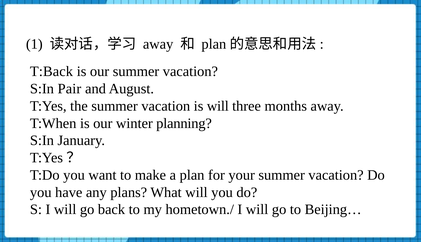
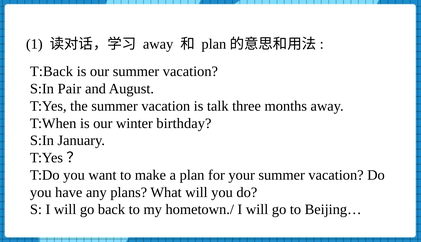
is will: will -> talk (218, 106)
planning: planning -> birthday (184, 123)
